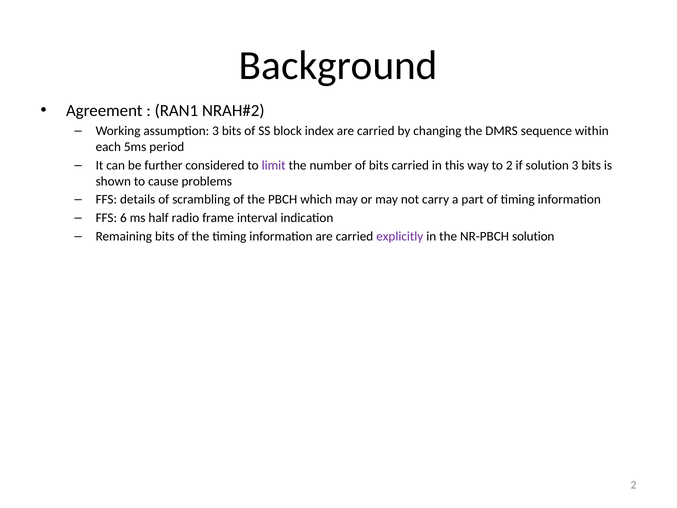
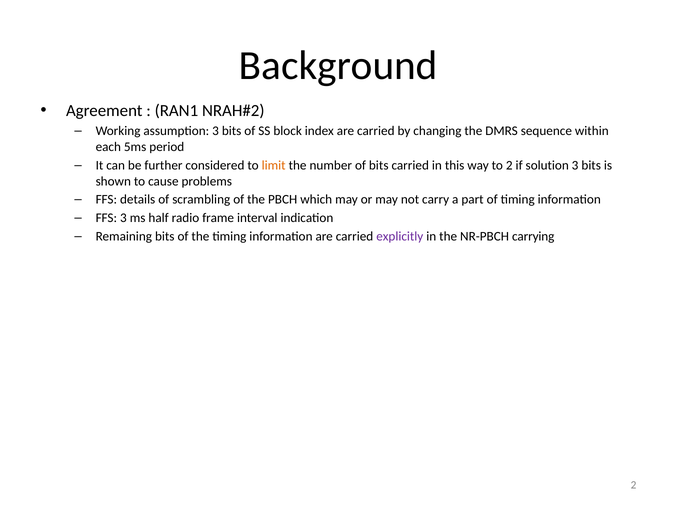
limit colour: purple -> orange (274, 165)
FFS 6: 6 -> 3 (123, 218)
NR-PBCH solution: solution -> carrying (533, 236)
